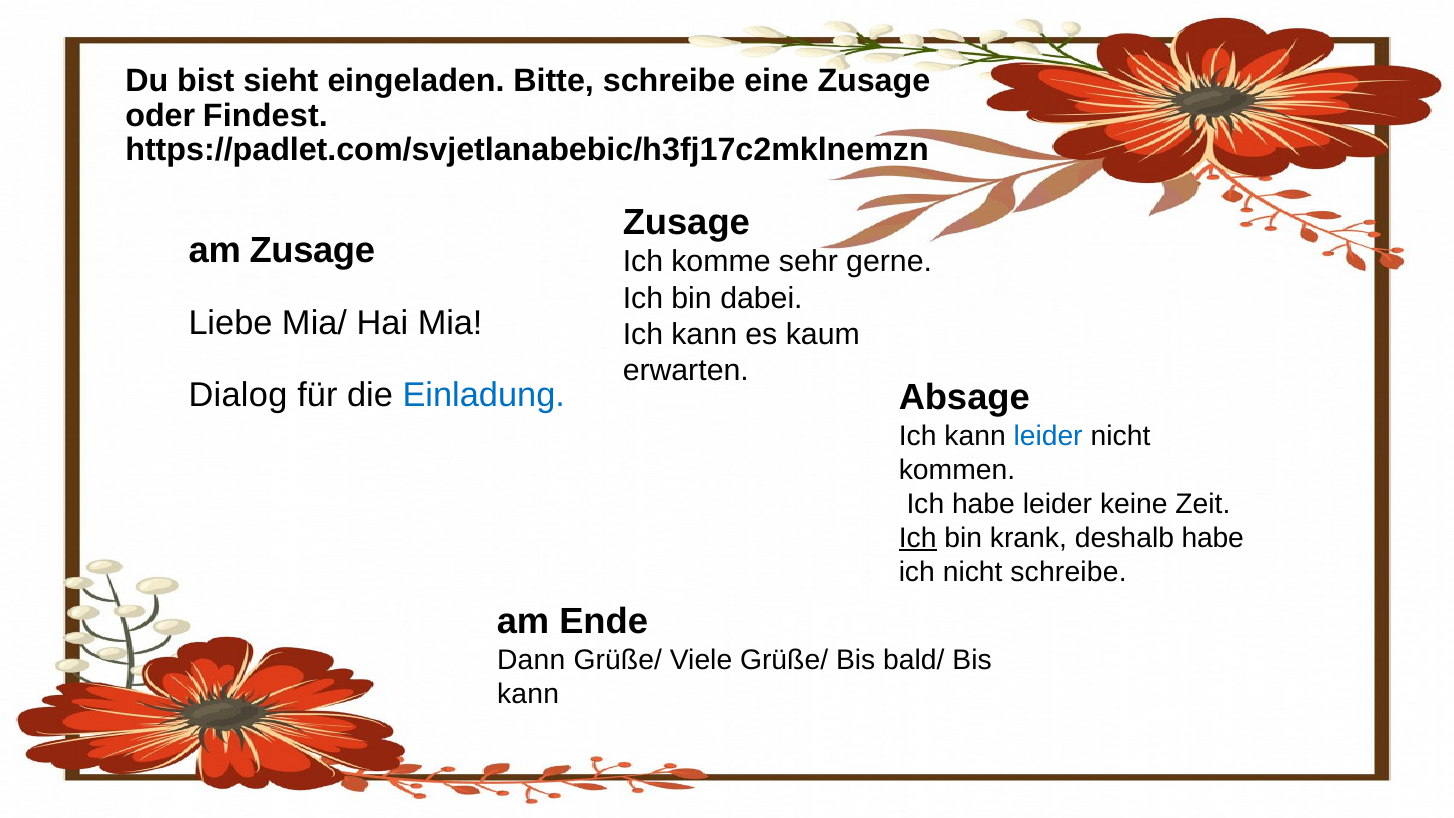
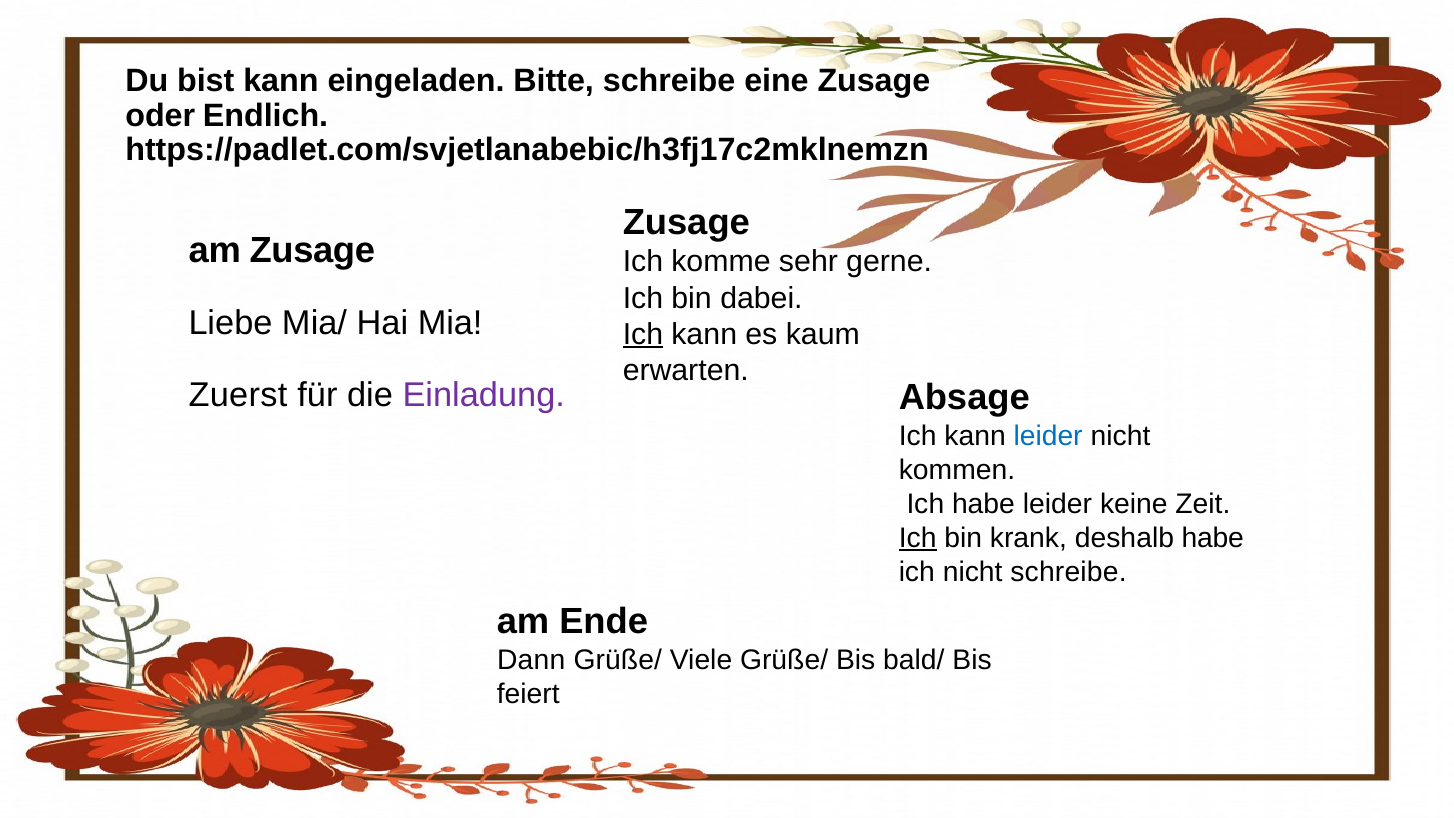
bist sieht: sieht -> kann (281, 80)
Findest: Findest -> Endlich (266, 115)
Ich underline: none -> present (643, 334)
Dialog: Dialog -> Zuerst (238, 395)
Einladung colour: blue -> purple (484, 395)
kann: kann -> feiert (528, 694)
